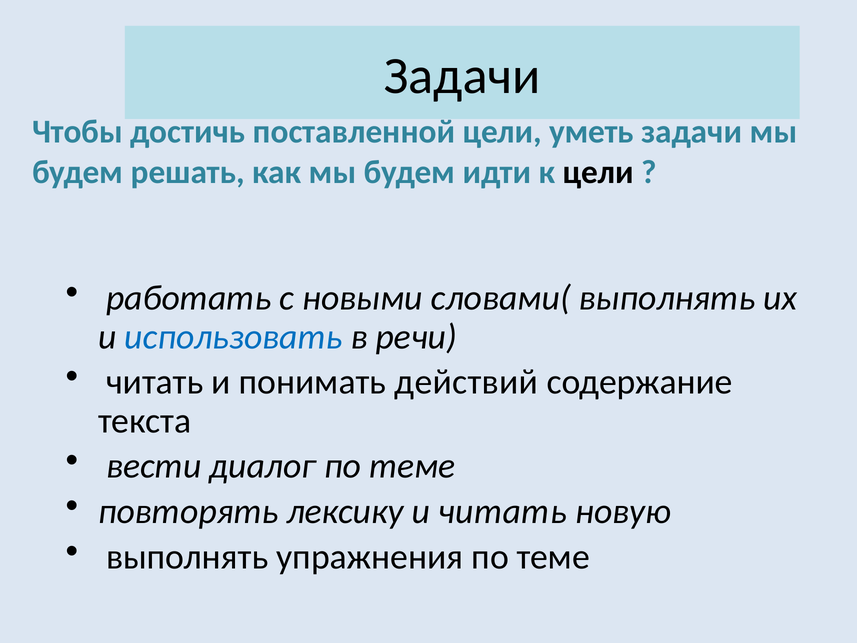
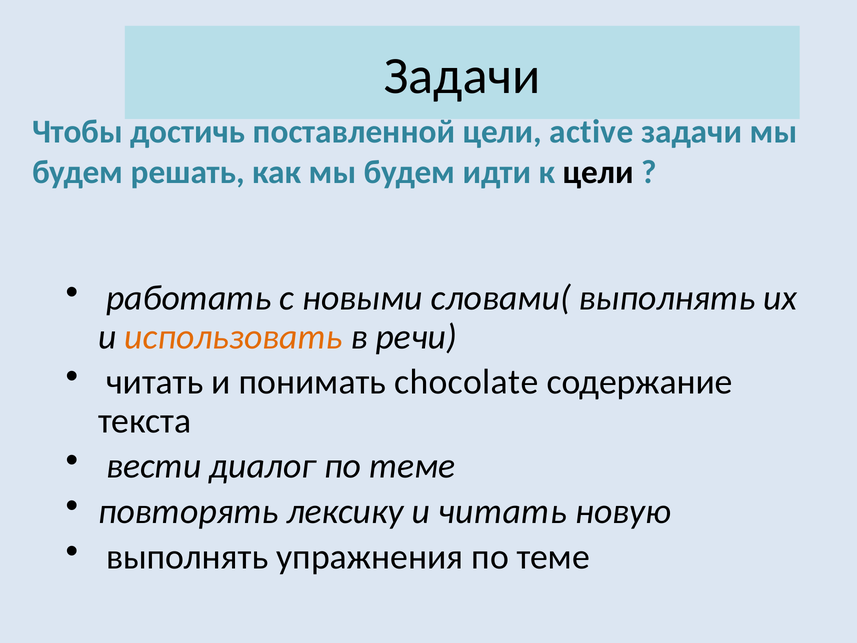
уметь: уметь -> active (591, 132)
использовать colour: blue -> orange (233, 337)
действий: действий -> chocolate (466, 382)
